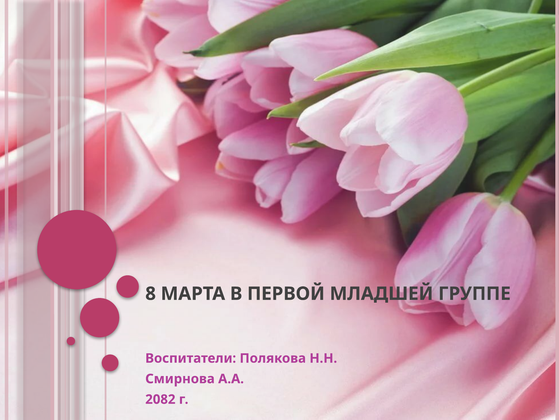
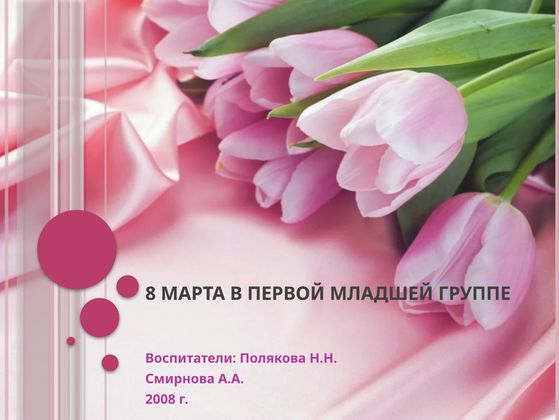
2082: 2082 -> 2008 (160, 399)
